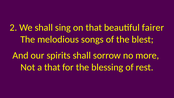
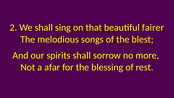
a that: that -> afar (52, 67)
